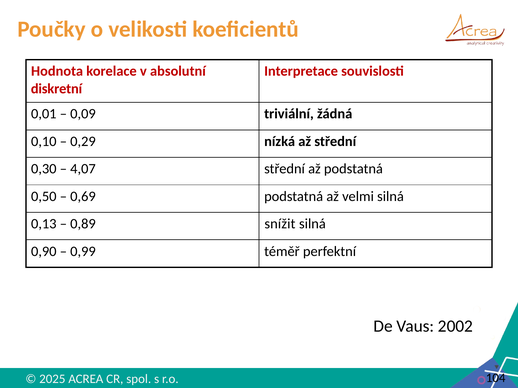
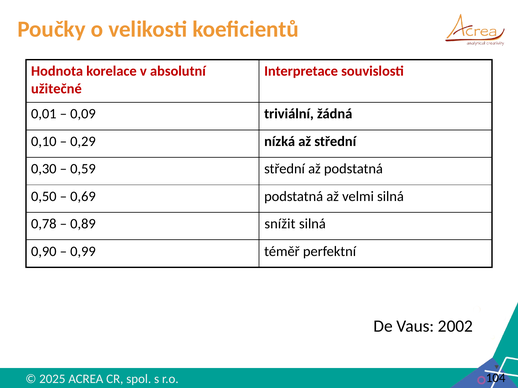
diskretní: diskretní -> užitečné (56, 89)
4,07: 4,07 -> 0,59 (83, 169)
0,13: 0,13 -> 0,78 (44, 224)
